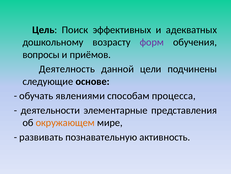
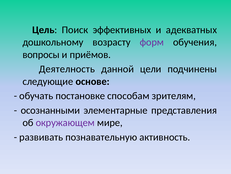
явлениями: явлениями -> постановке (80, 95)
процесса: процесса -> зрителям (174, 95)
деятельности: деятельности -> осознанными (50, 110)
окружающем colour: orange -> purple (65, 122)
